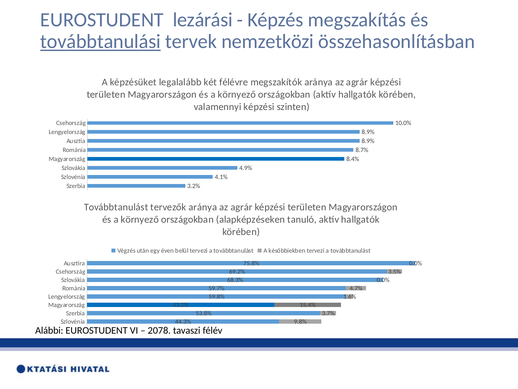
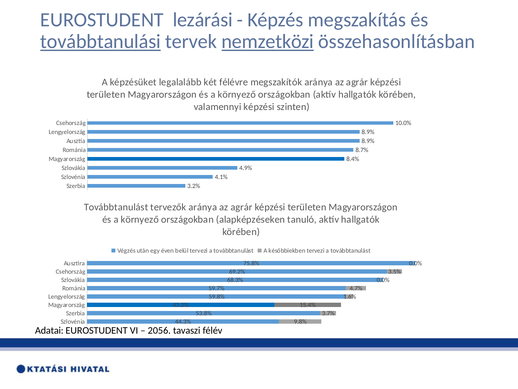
nemzetközi underline: none -> present (268, 42)
Alábbi: Alábbi -> Adatai (49, 330)
2078: 2078 -> 2056 (159, 330)
